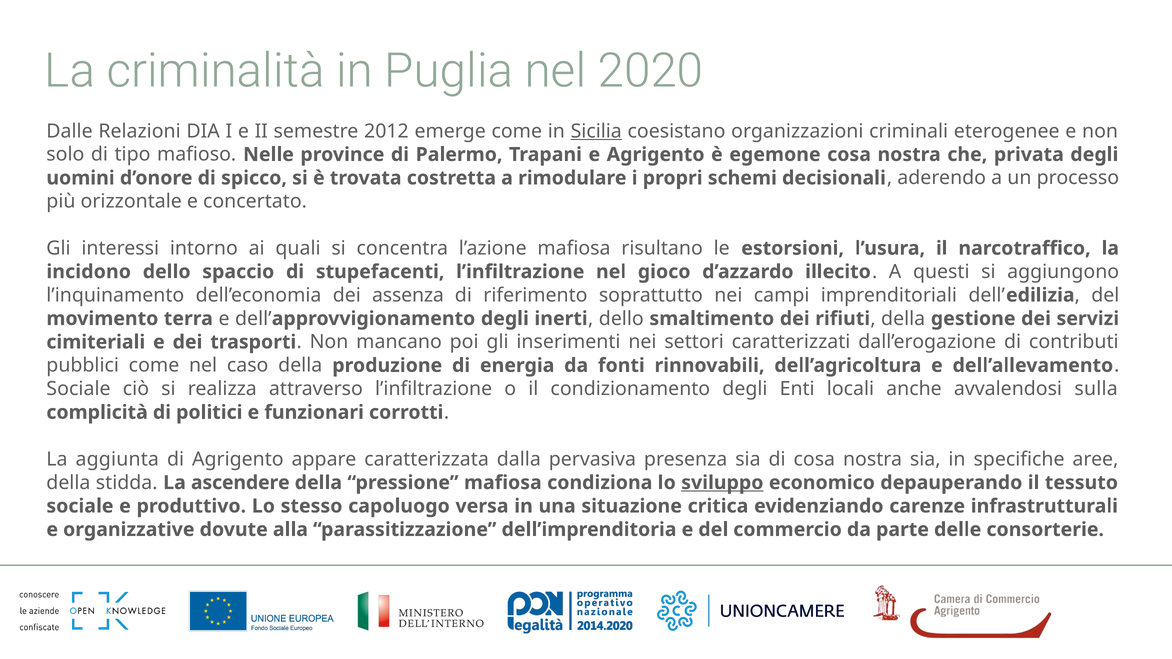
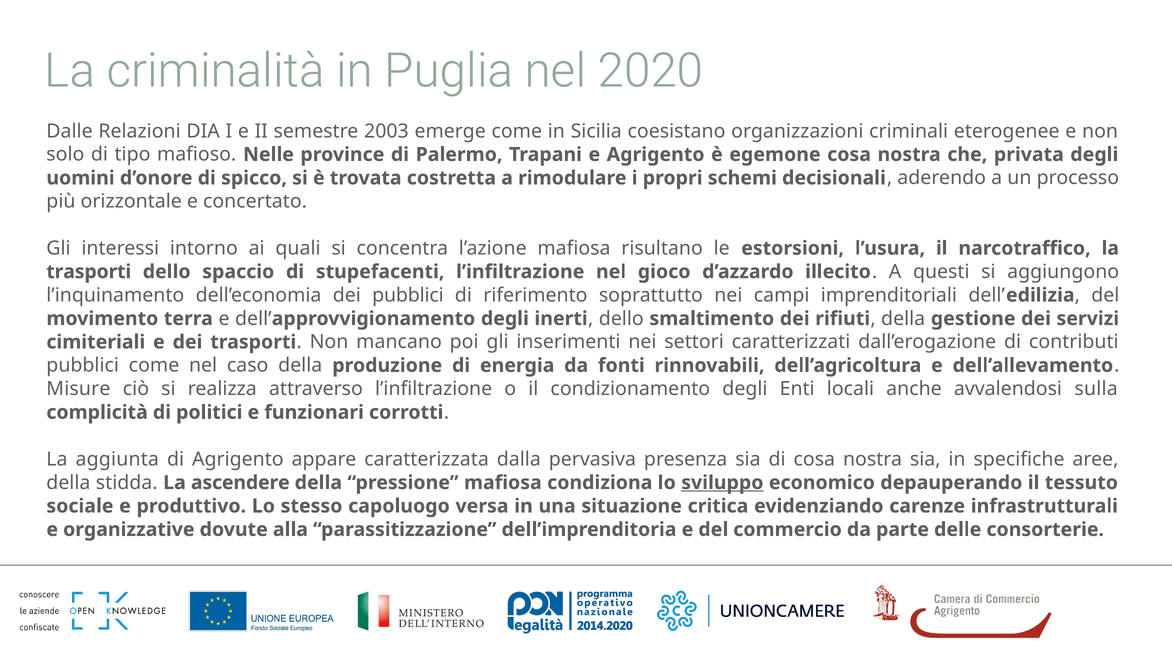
2012: 2012 -> 2003 (386, 131)
Sicilia underline: present -> none (596, 131)
incidono: incidono -> trasporti (89, 272)
dei assenza: assenza -> pubblici (408, 295)
Sociale: Sociale -> Misure (78, 389)
